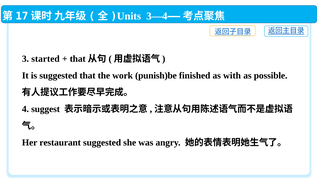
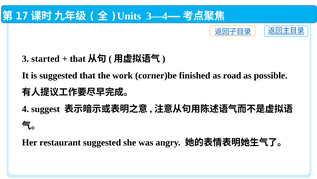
punish)be: punish)be -> corner)be (156, 75)
with: with -> road (232, 75)
